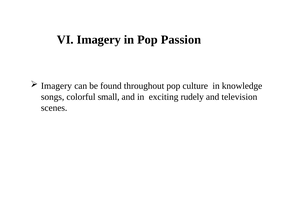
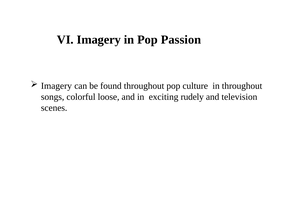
in knowledge: knowledge -> throughout (242, 86)
small: small -> loose (109, 97)
